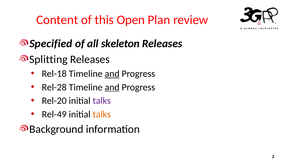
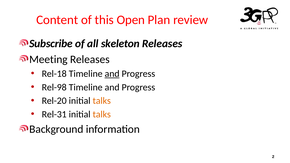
Specified: Specified -> Subscribe (51, 44)
Splitting: Splitting -> Meeting (48, 59)
Rel-28: Rel-28 -> Rel-98 (54, 87)
and underline: present -> none (112, 87)
talks colour: purple -> orange (102, 101)
Rel-49: Rel-49 -> Rel-31 (54, 114)
